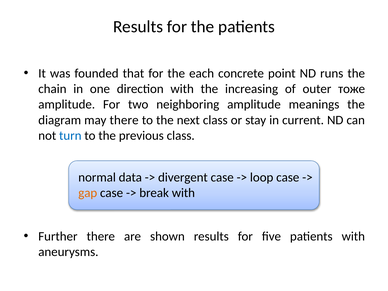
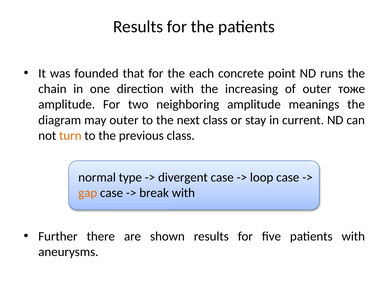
may there: there -> outer (124, 120)
turn colour: blue -> orange (70, 136)
data: data -> type (130, 177)
